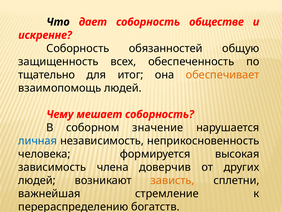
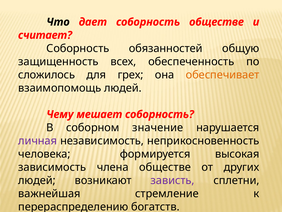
искренне: искренне -> считает (45, 35)
тщательно: тщательно -> сложилось (47, 75)
итог: итог -> грех (131, 75)
личная colour: blue -> purple (38, 140)
члена доверчив: доверчив -> обществе (165, 167)
зависть colour: orange -> purple (173, 180)
